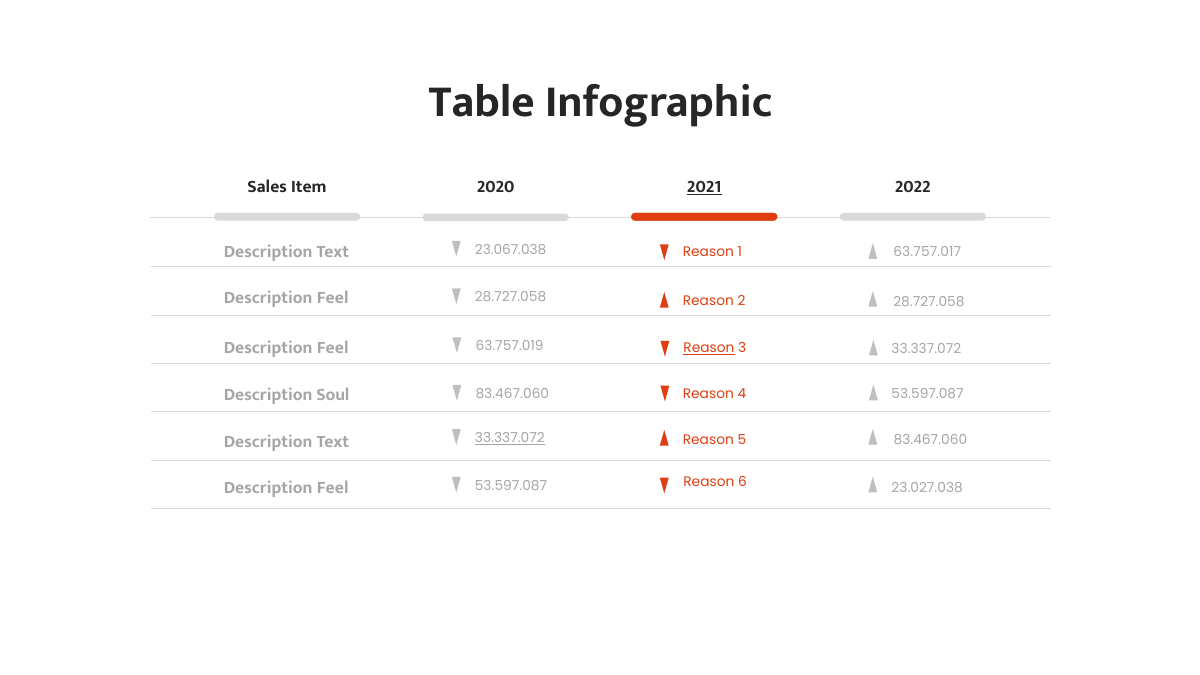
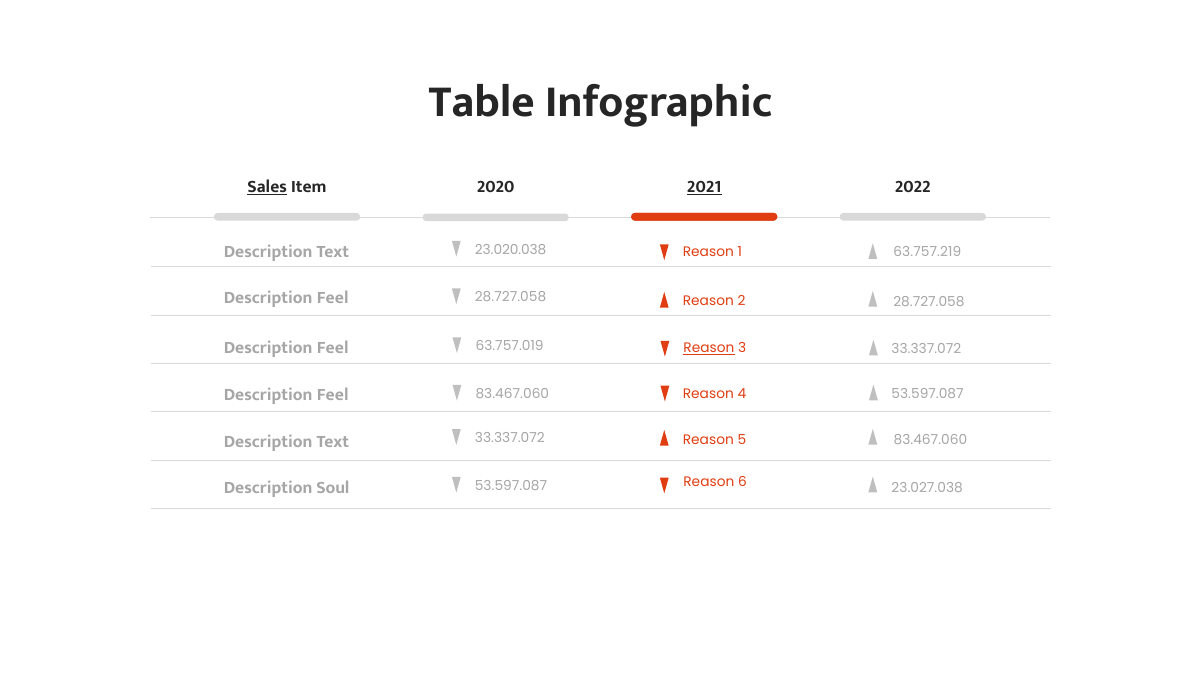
Sales underline: none -> present (267, 187)
23.067.038: 23.067.038 -> 23.020.038 (511, 250)
63.757.017: 63.757.017 -> 63.757.219 (927, 252)
Soul: Soul -> Feel (333, 394)
33.337.072 underline: present -> none (510, 438)
Feel: Feel -> Soul (333, 488)
